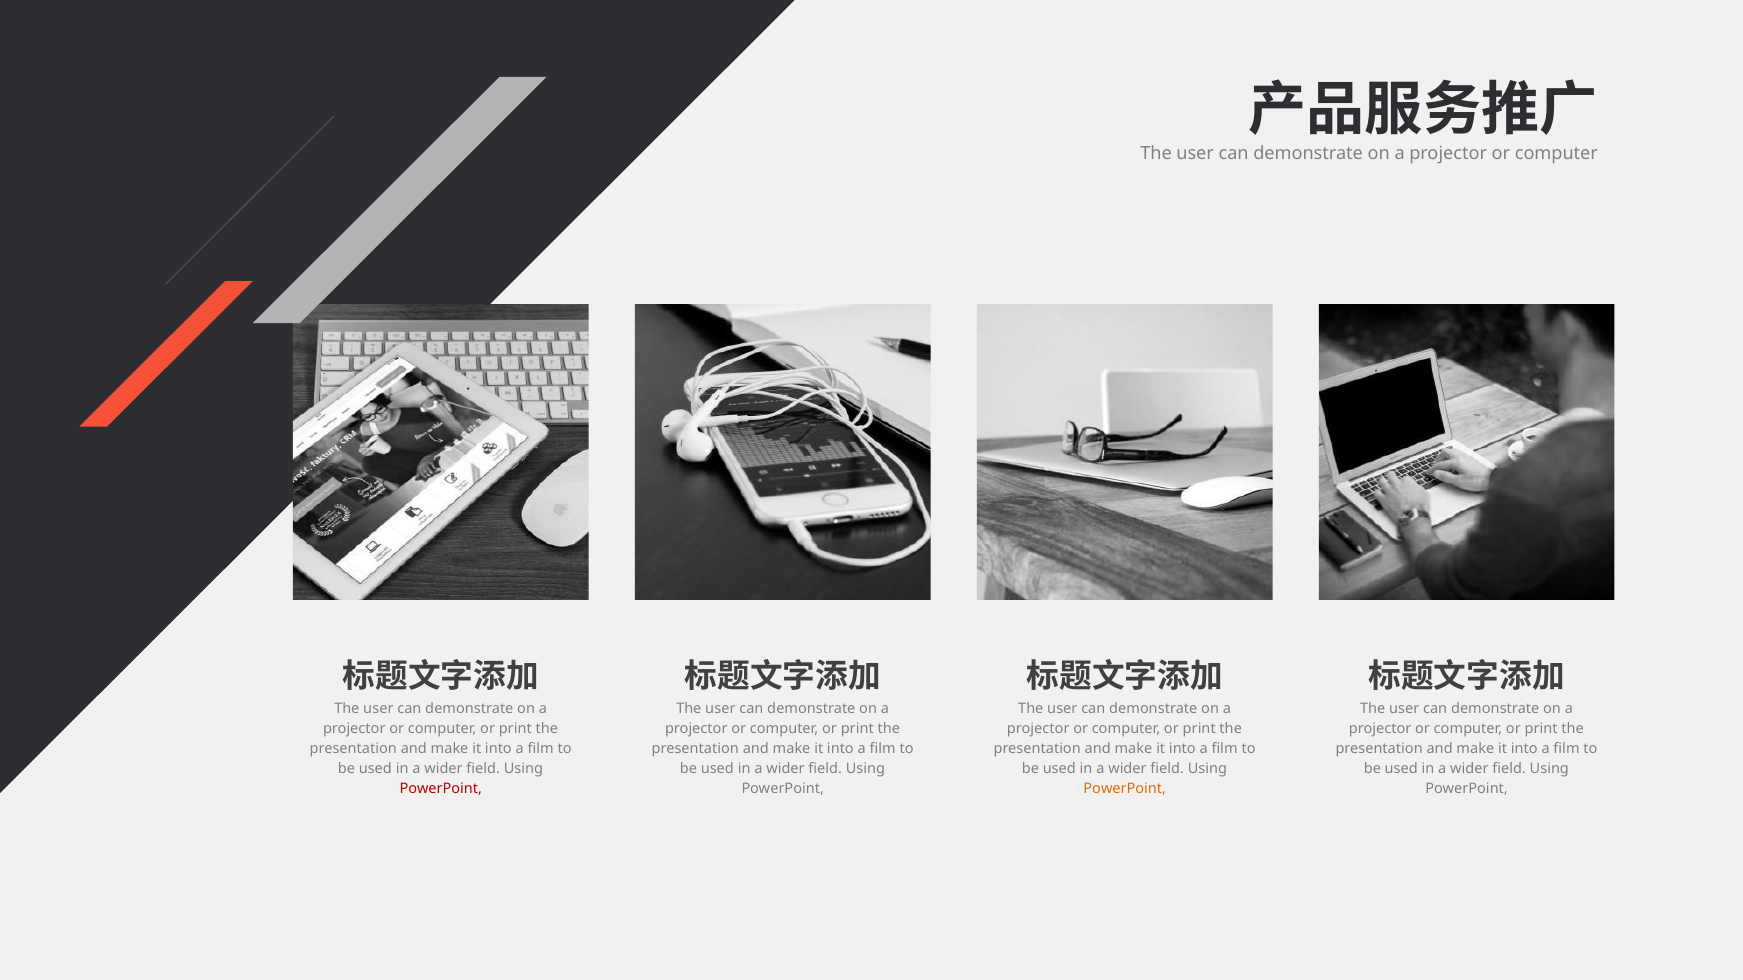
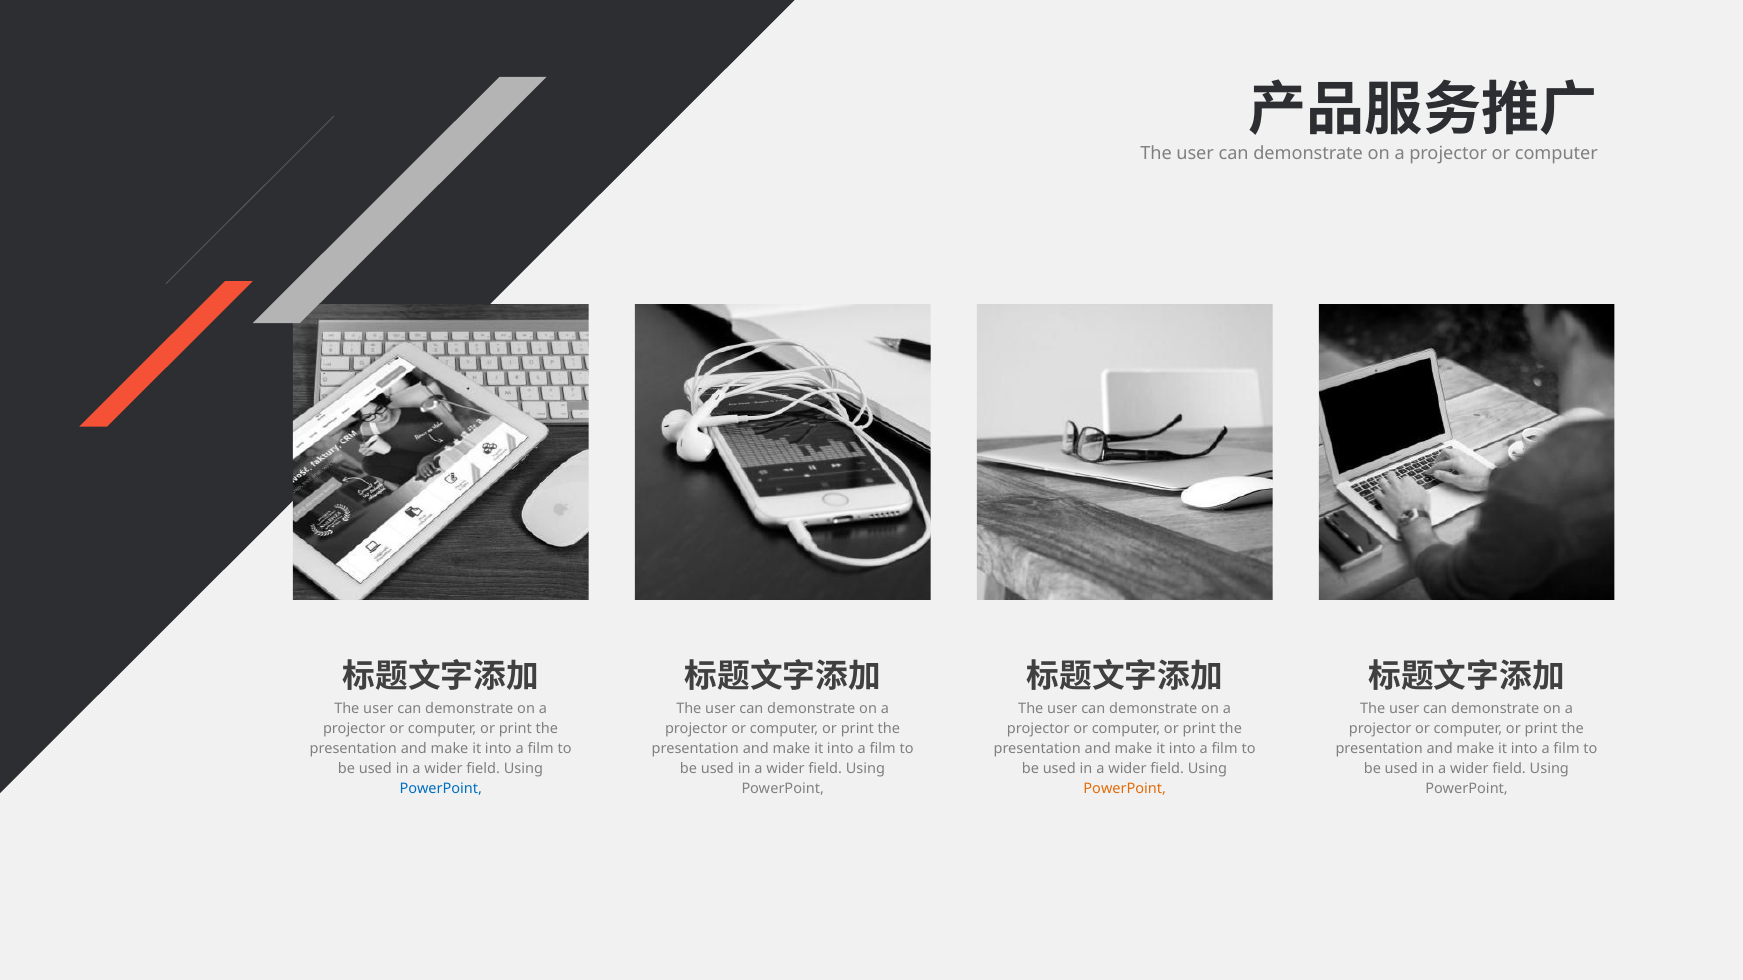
PowerPoint colour: red -> blue (441, 789)
